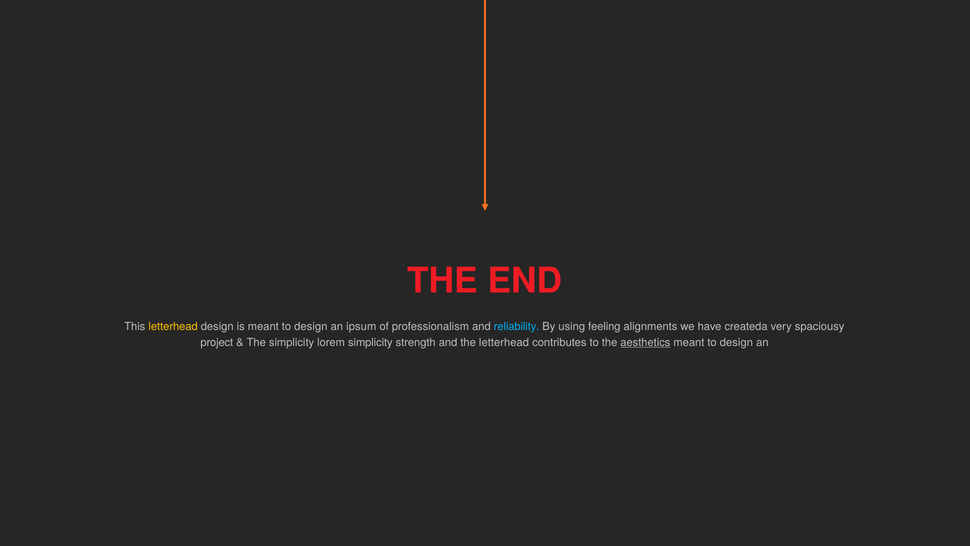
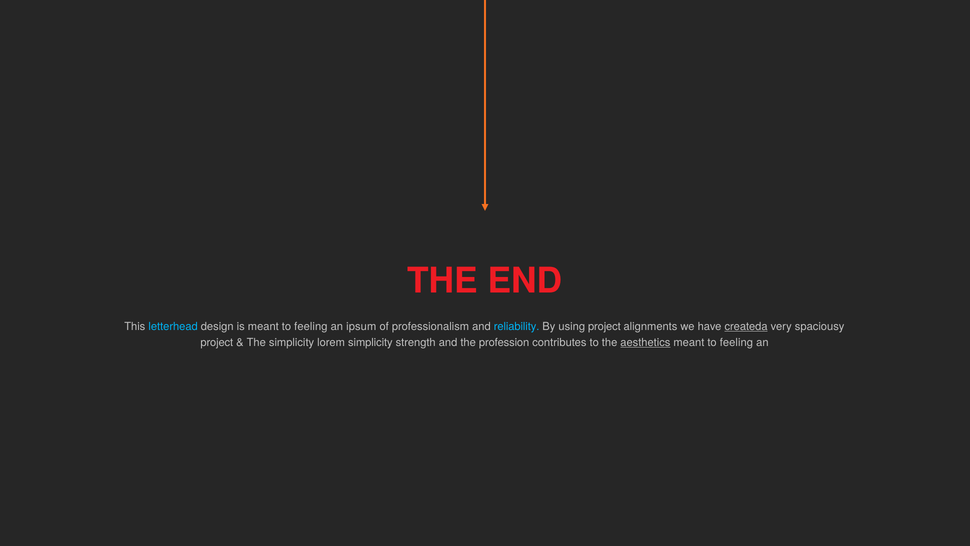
letterhead colour: yellow -> light blue (173, 326)
is meant to design: design -> feeling (311, 326)
using feeling: feeling -> project (604, 326)
createda underline: none -> present (746, 326)
the letterhead: letterhead -> profession (504, 342)
design: design -> feeling (736, 342)
